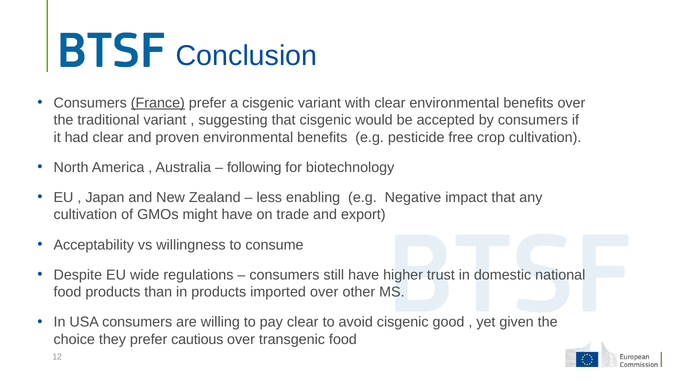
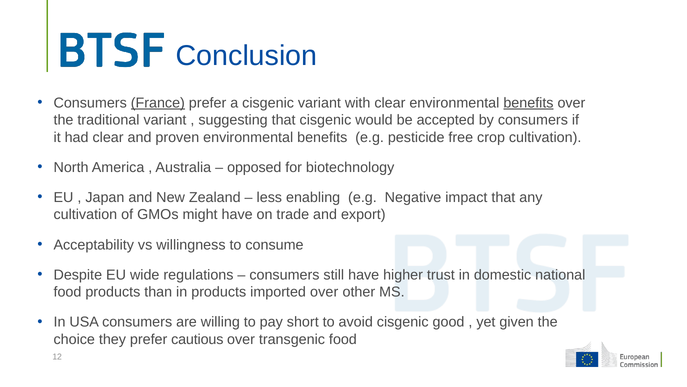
benefits underline: none -> present (528, 103)
following: following -> opposed (254, 167)
pay clear: clear -> short (303, 322)
